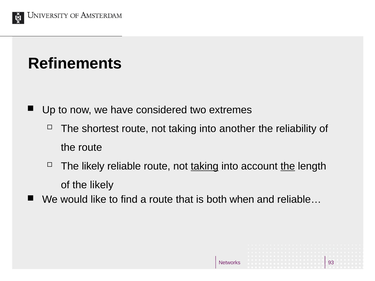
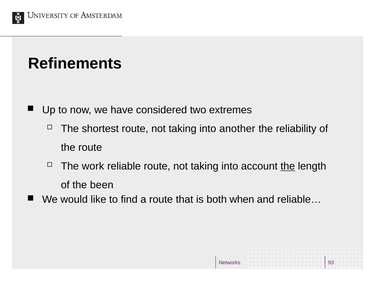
likely: likely -> work (93, 166)
taking underline: present -> none (205, 166)
of the likely: likely -> been (102, 185)
